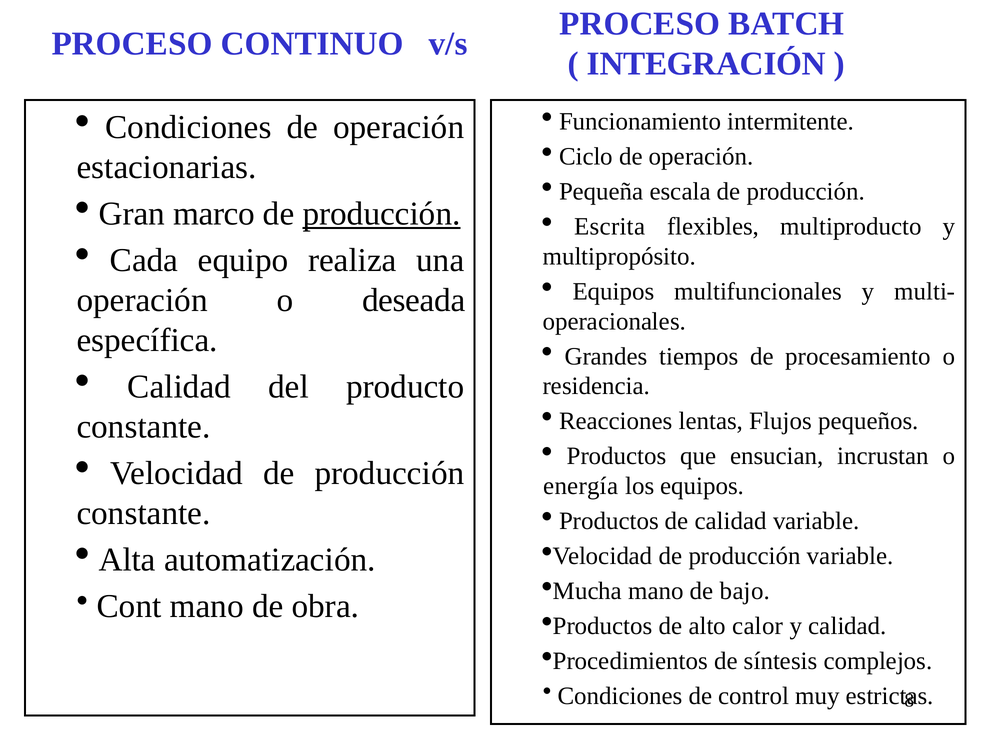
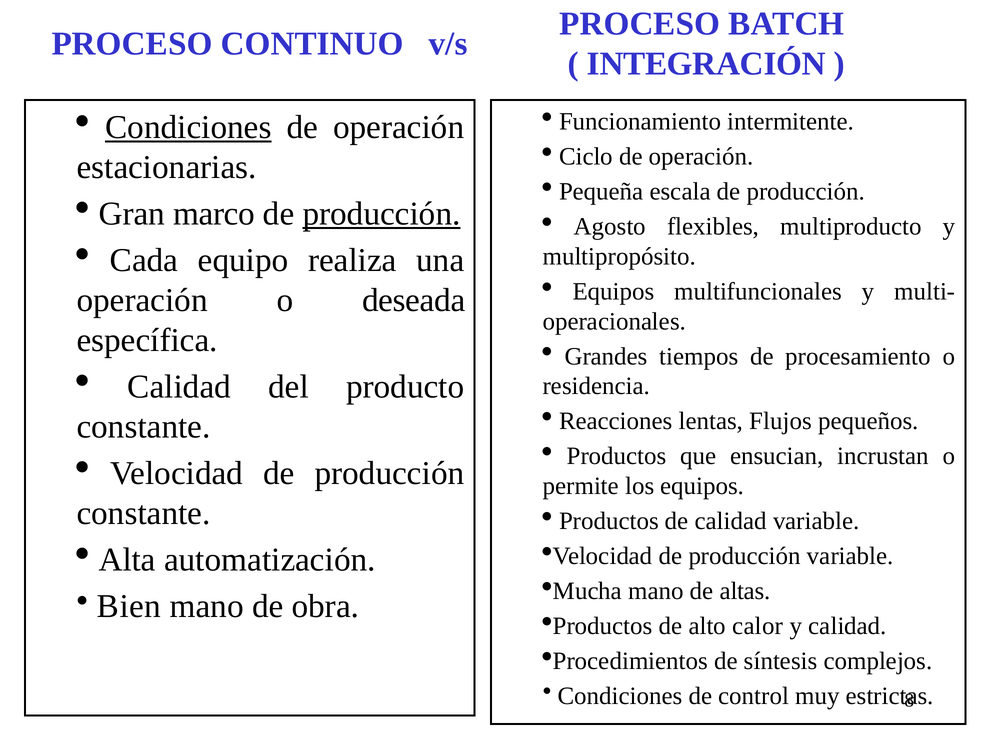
Condiciones underline: none -> present (188, 127)
Escrita: Escrita -> Agosto (610, 227)
energía: energía -> permite (581, 486)
bajo: bajo -> altas (745, 591)
Cont: Cont -> Bien (129, 607)
